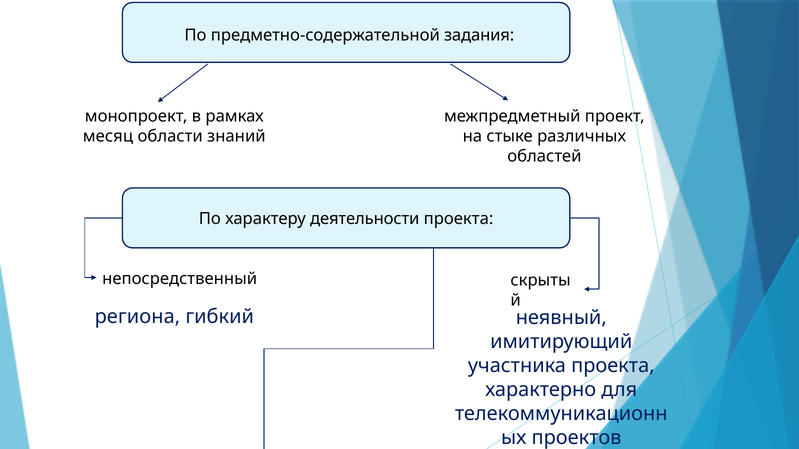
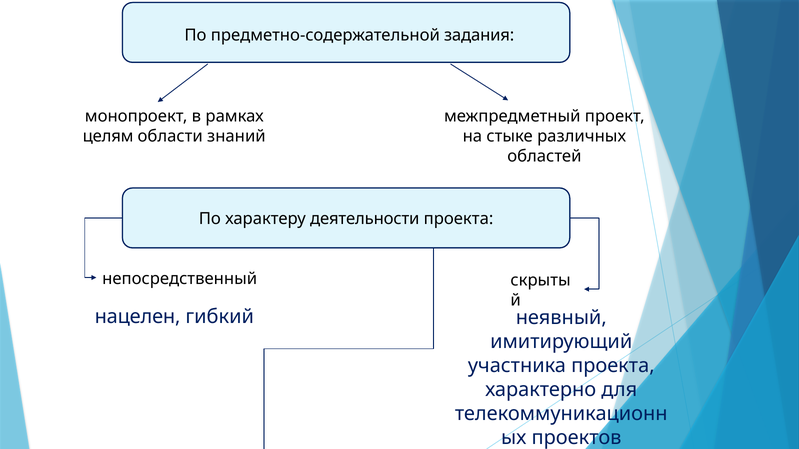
месяц: месяц -> целям (108, 136)
региона: региона -> нацелен (138, 317)
